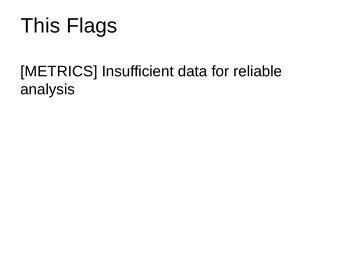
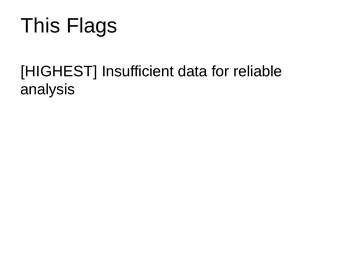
METRICS: METRICS -> HIGHEST (59, 71)
